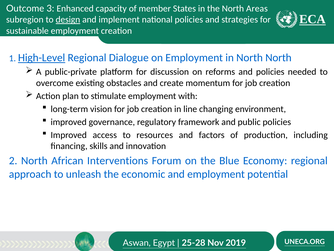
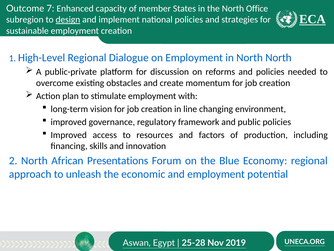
3: 3 -> 7 (50, 8)
Areas: Areas -> Office (257, 8)
High-Level underline: present -> none (42, 58)
Interventions: Interventions -> Presentations (118, 160)
